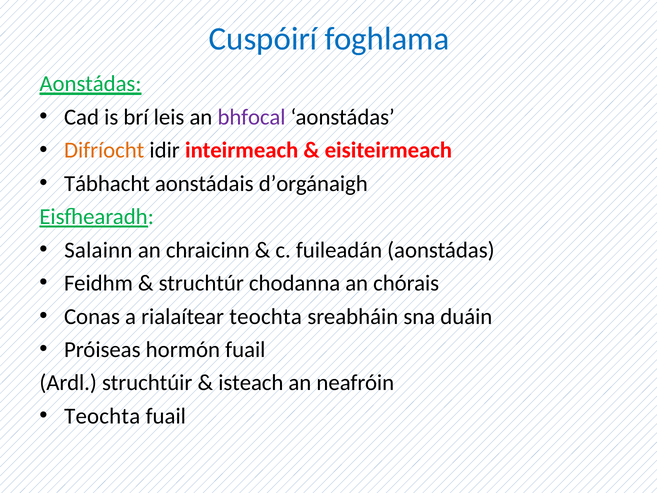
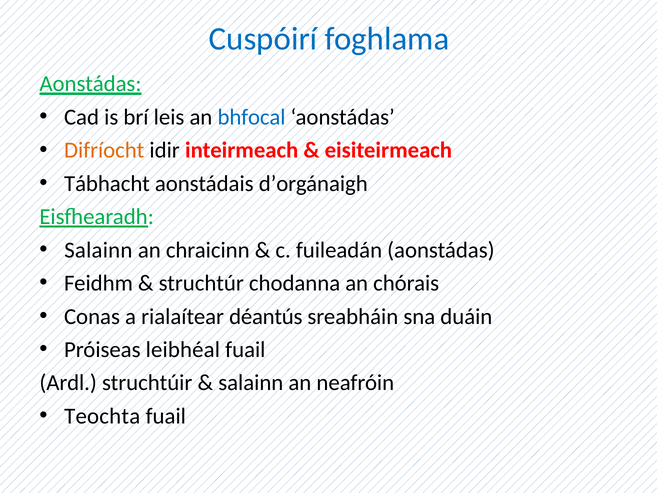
bhfocal colour: purple -> blue (252, 117)
rialaítear teochta: teochta -> déantús (266, 316)
hormón: hormón -> leibhéal (183, 350)
isteach: isteach -> salainn (251, 383)
